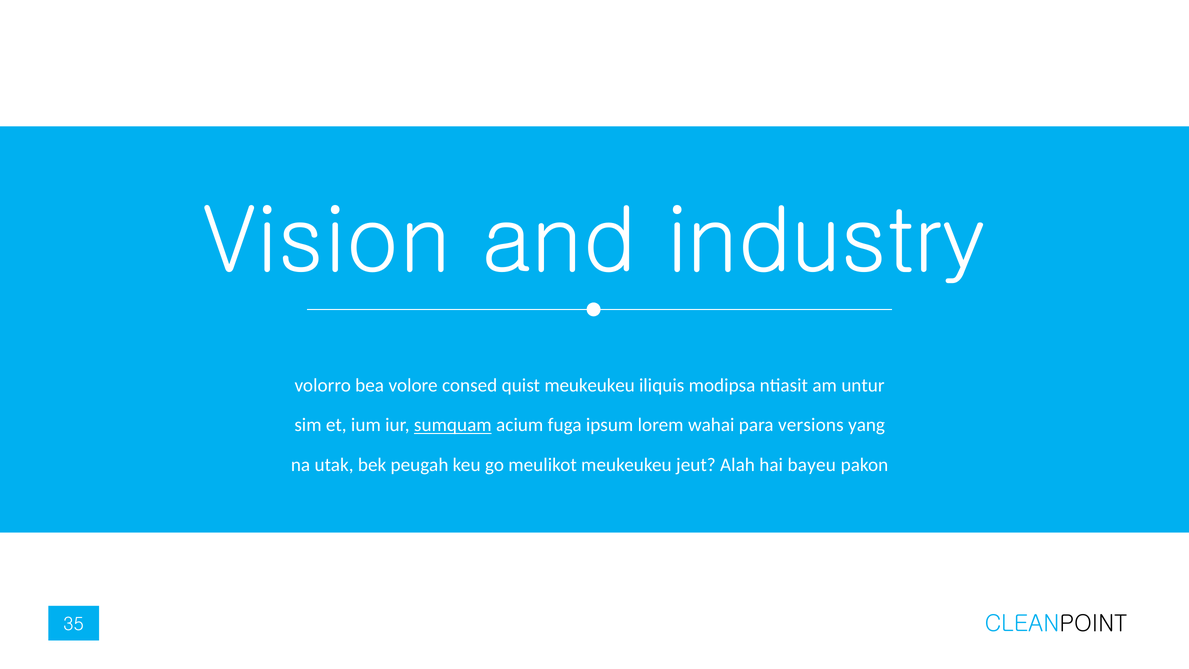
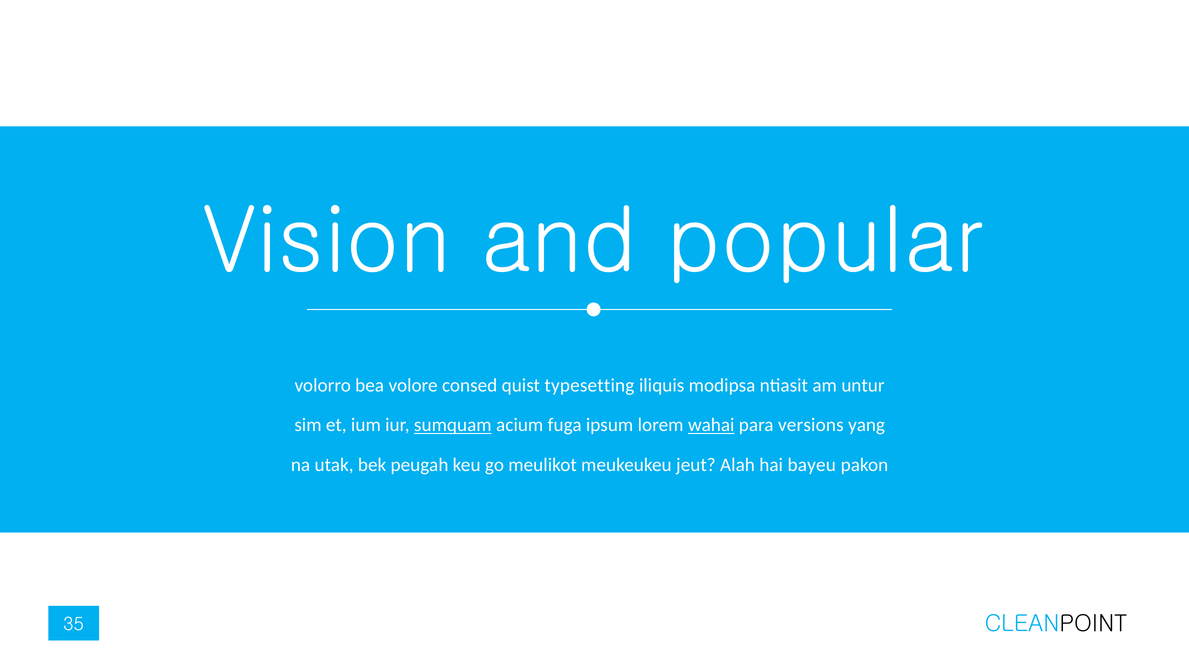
industry: industry -> popular (826, 241)
quist meukeukeu: meukeukeu -> typesetting (589, 385)
wahai underline: none -> present (711, 425)
